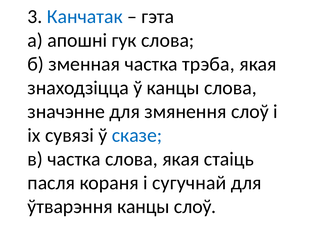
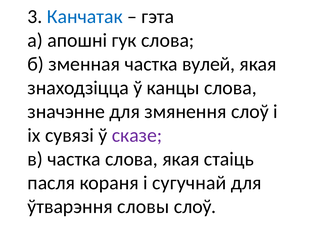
трэба: трэба -> вулей (209, 64)
сказе colour: blue -> purple (137, 135)
ўтварэння канцы: канцы -> словы (143, 207)
